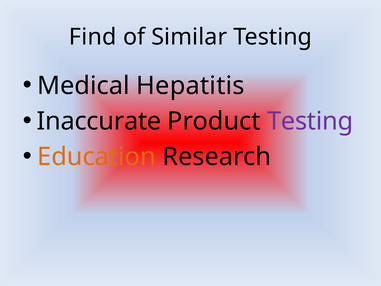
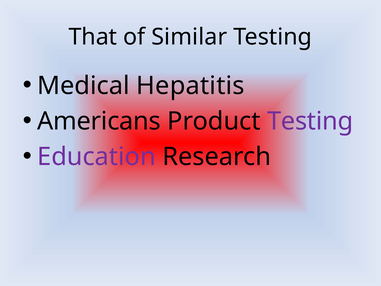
Find: Find -> That (93, 37)
Inaccurate: Inaccurate -> Americans (99, 121)
Education colour: orange -> purple (96, 157)
